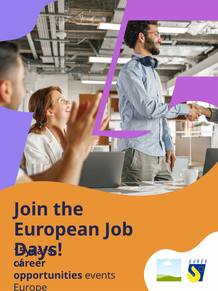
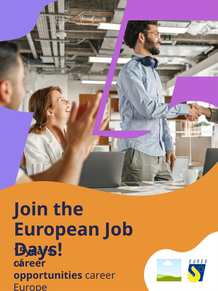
opportunities events: events -> career (100, 275)
